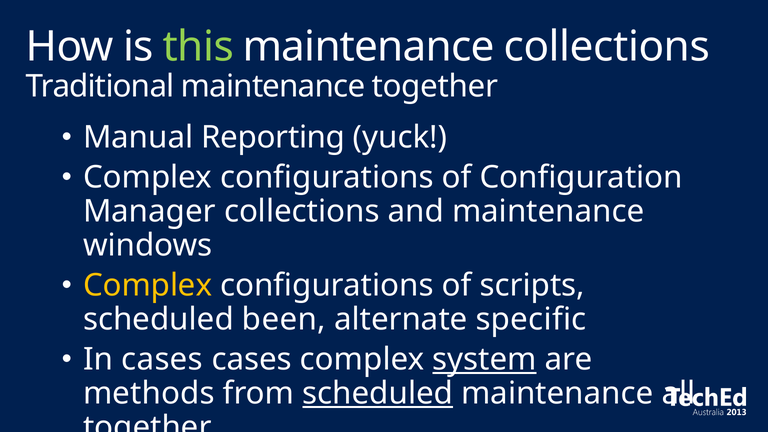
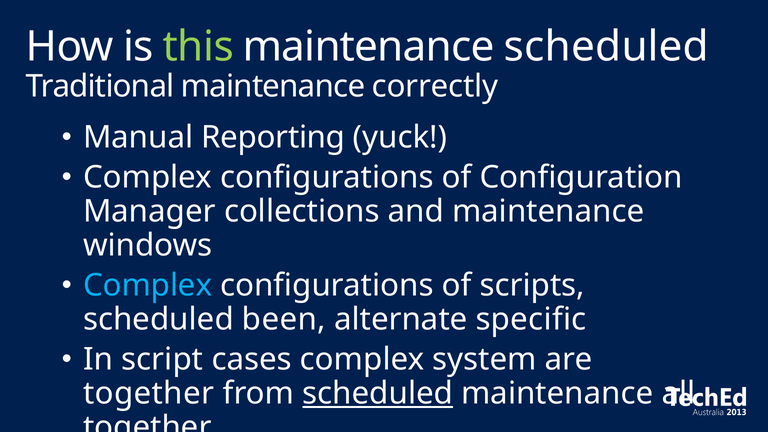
maintenance collections: collections -> scheduled (607, 47)
maintenance together: together -> correctly (435, 86)
Complex colour: yellow -> light blue (148, 285)
In cases: cases -> script (162, 359)
system underline: present -> none (484, 359)
methods: methods -> together (149, 393)
